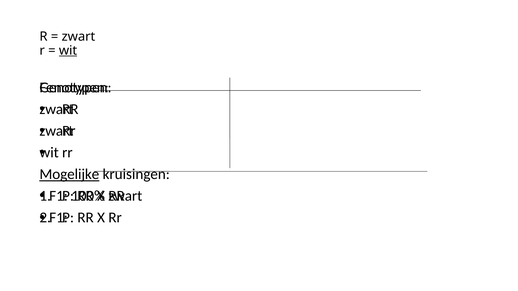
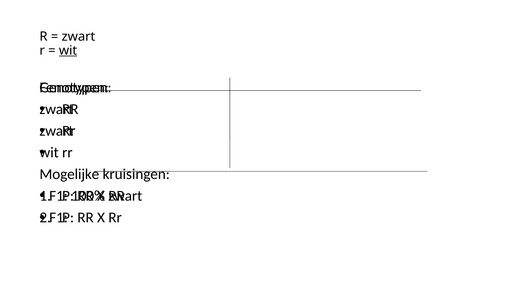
Mogelijke underline: present -> none (69, 174)
